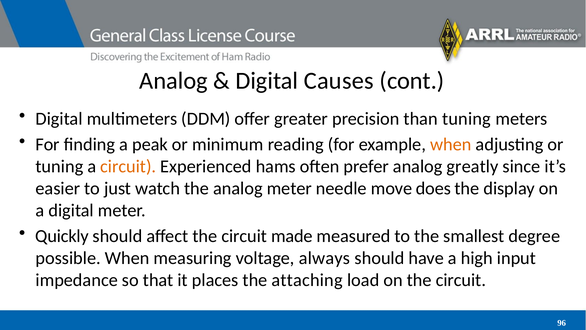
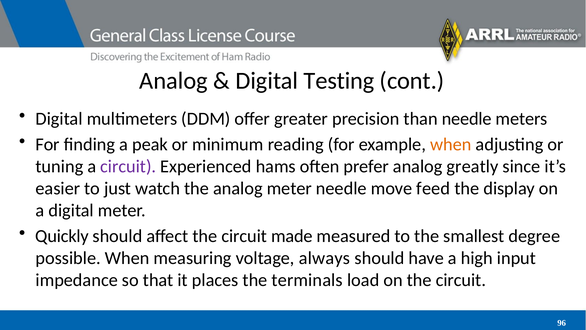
Causes: Causes -> Testing (339, 81)
than tuning: tuning -> needle (467, 119)
circuit colour: orange -> purple (128, 166)
does: does -> feed (433, 188)
attaching: attaching -> terminals (307, 280)
